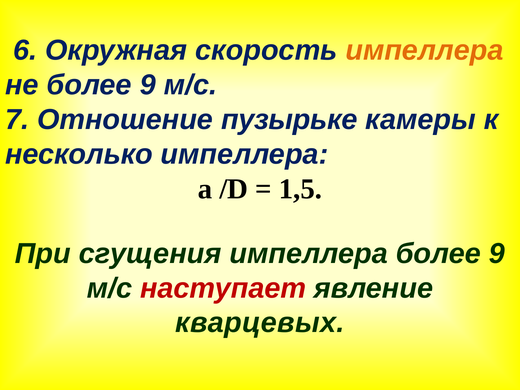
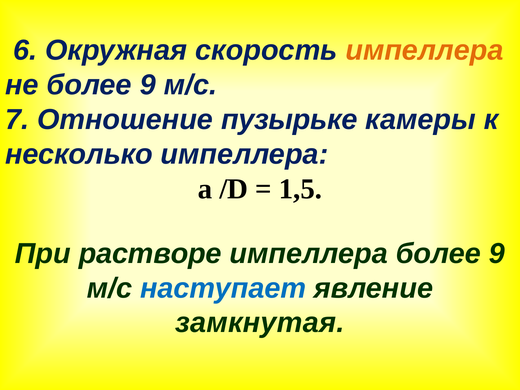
сгущения: сгущения -> растворе (150, 253)
наступает colour: red -> blue (223, 288)
кварцевых: кварцевых -> замкнутая (260, 323)
